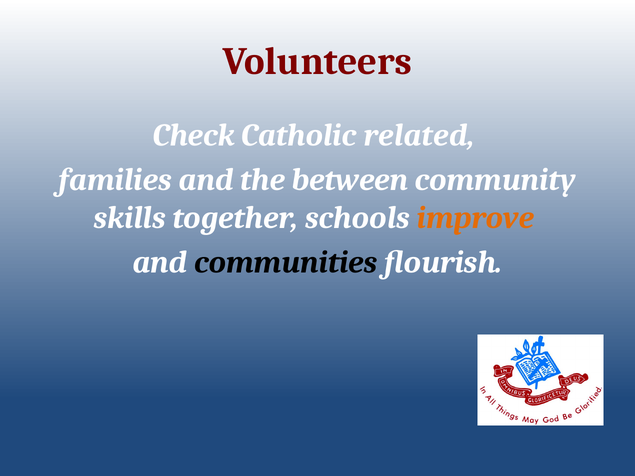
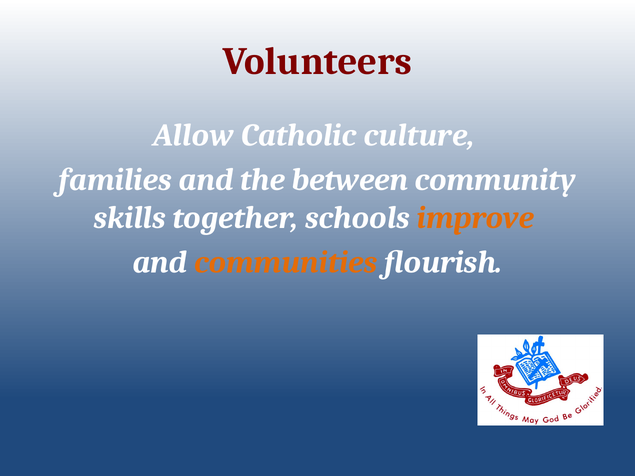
Check: Check -> Allow (194, 136)
related: related -> culture (419, 136)
communities colour: black -> orange (286, 263)
